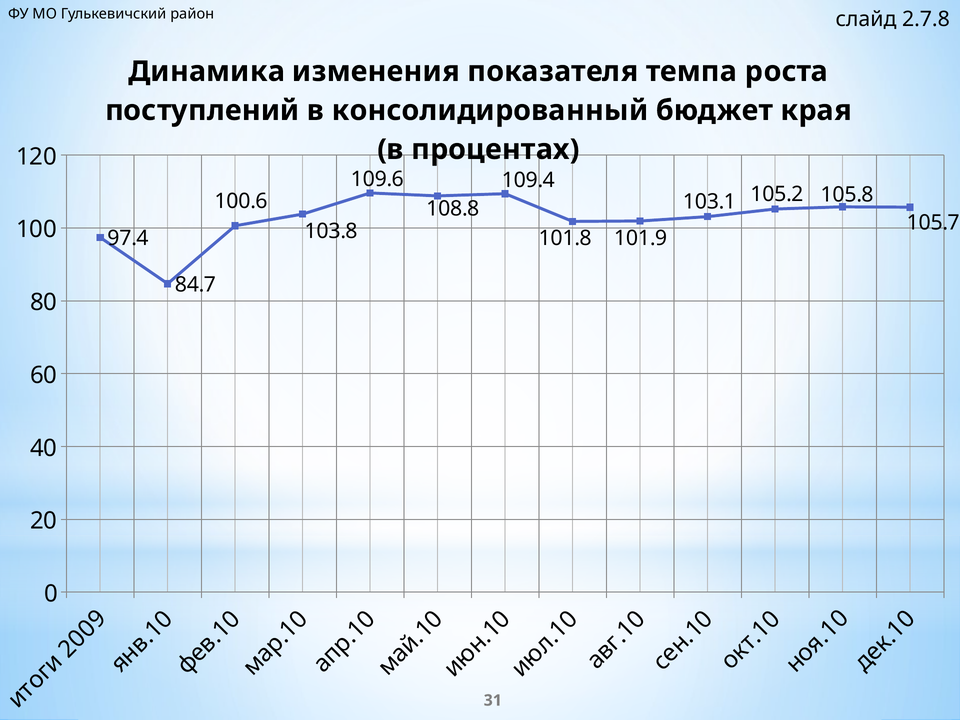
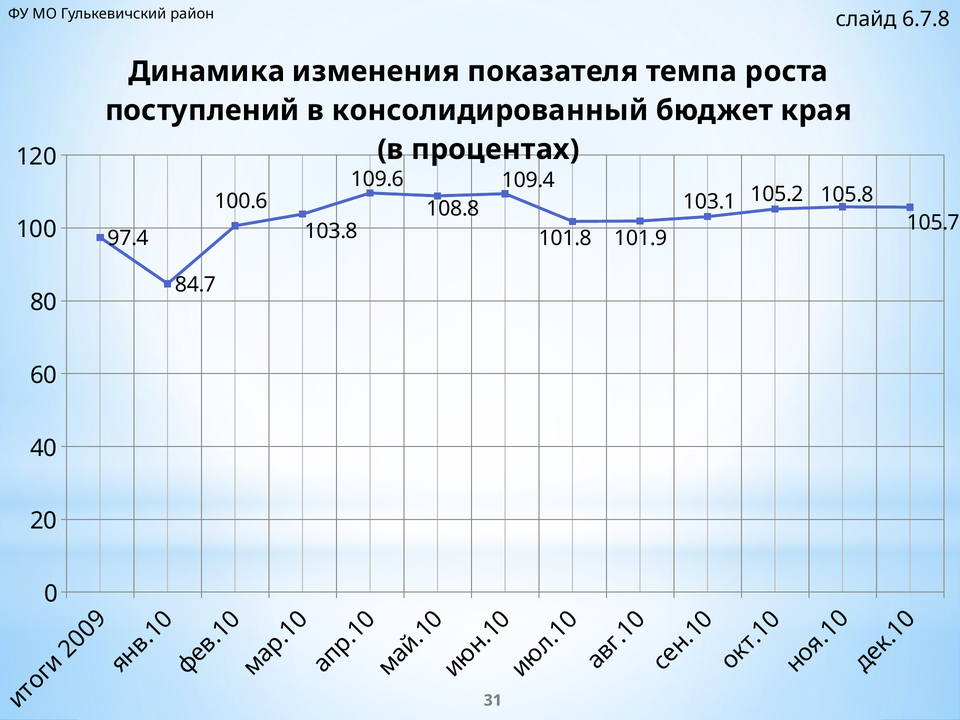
2.7.8: 2.7.8 -> 6.7.8 (926, 19)
